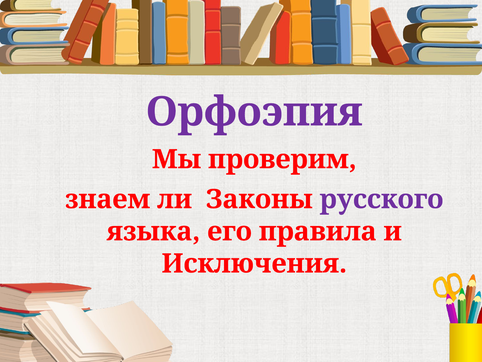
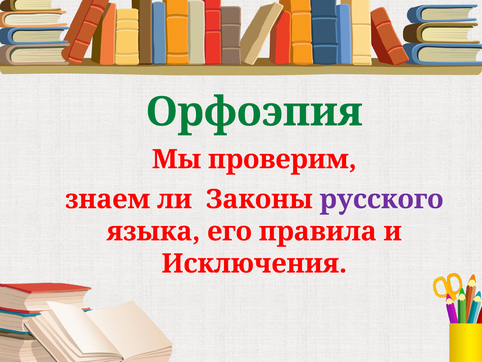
Орфоэпия colour: purple -> green (254, 112)
